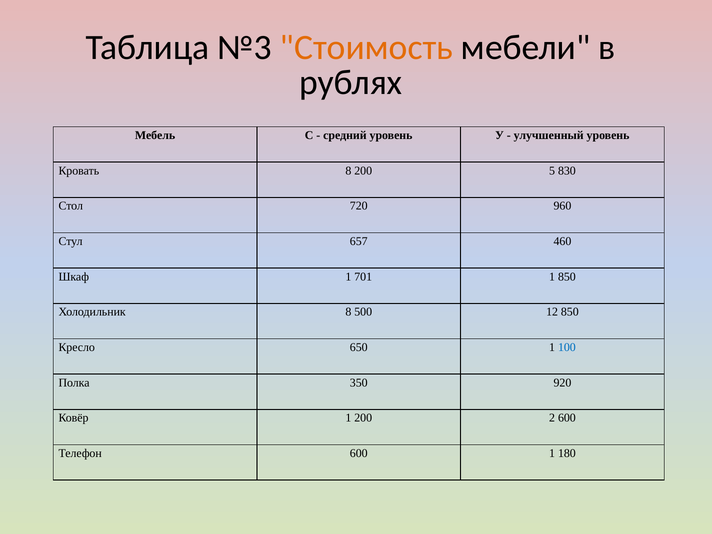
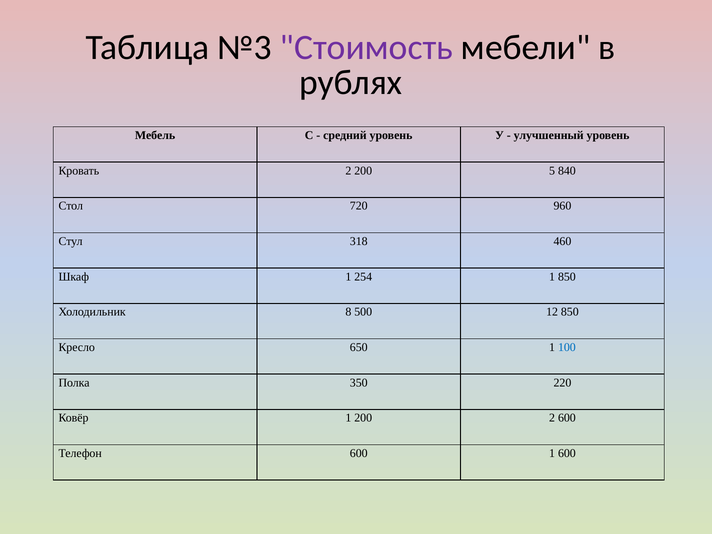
Стоимость colour: orange -> purple (366, 47)
Кровать 8: 8 -> 2 (348, 171)
830: 830 -> 840 (567, 171)
657: 657 -> 318 (359, 241)
701: 701 -> 254 (363, 277)
920: 920 -> 220 (562, 383)
1 180: 180 -> 600 (567, 453)
